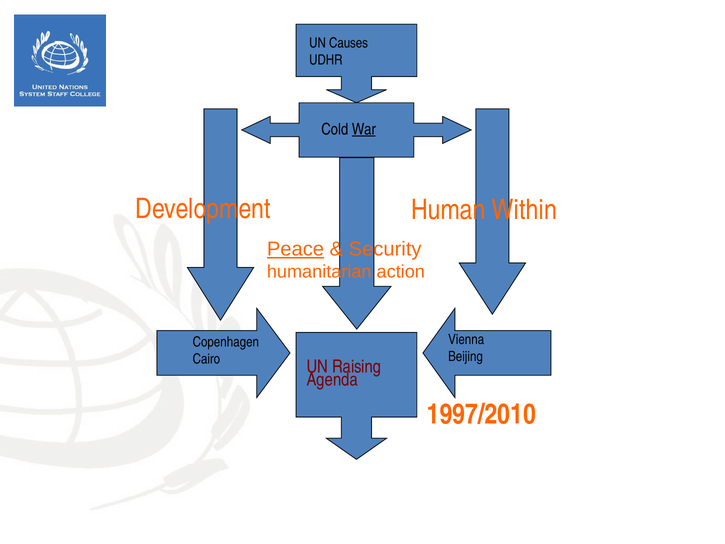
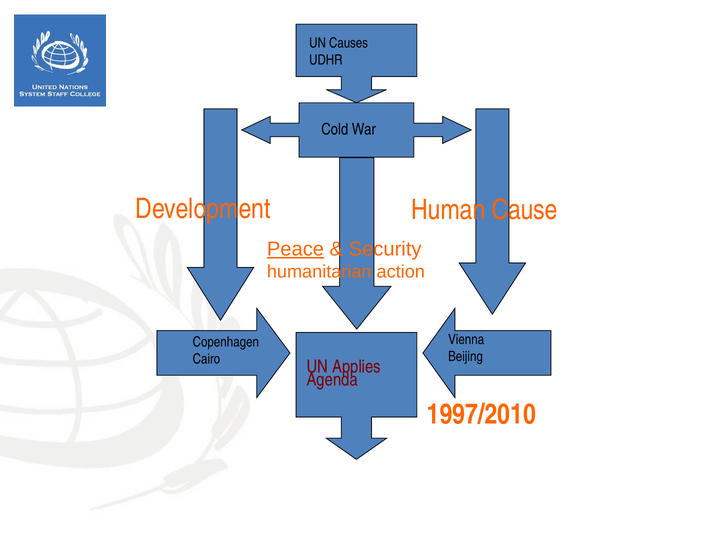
War underline: present -> none (364, 129)
Within: Within -> Cause (525, 210)
Raising: Raising -> Applies (357, 367)
